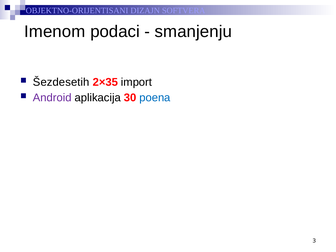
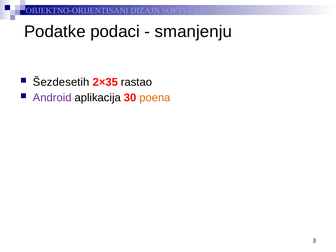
Imenom: Imenom -> Podatke (55, 32)
import: import -> rastao (137, 82)
poena colour: blue -> orange (155, 98)
